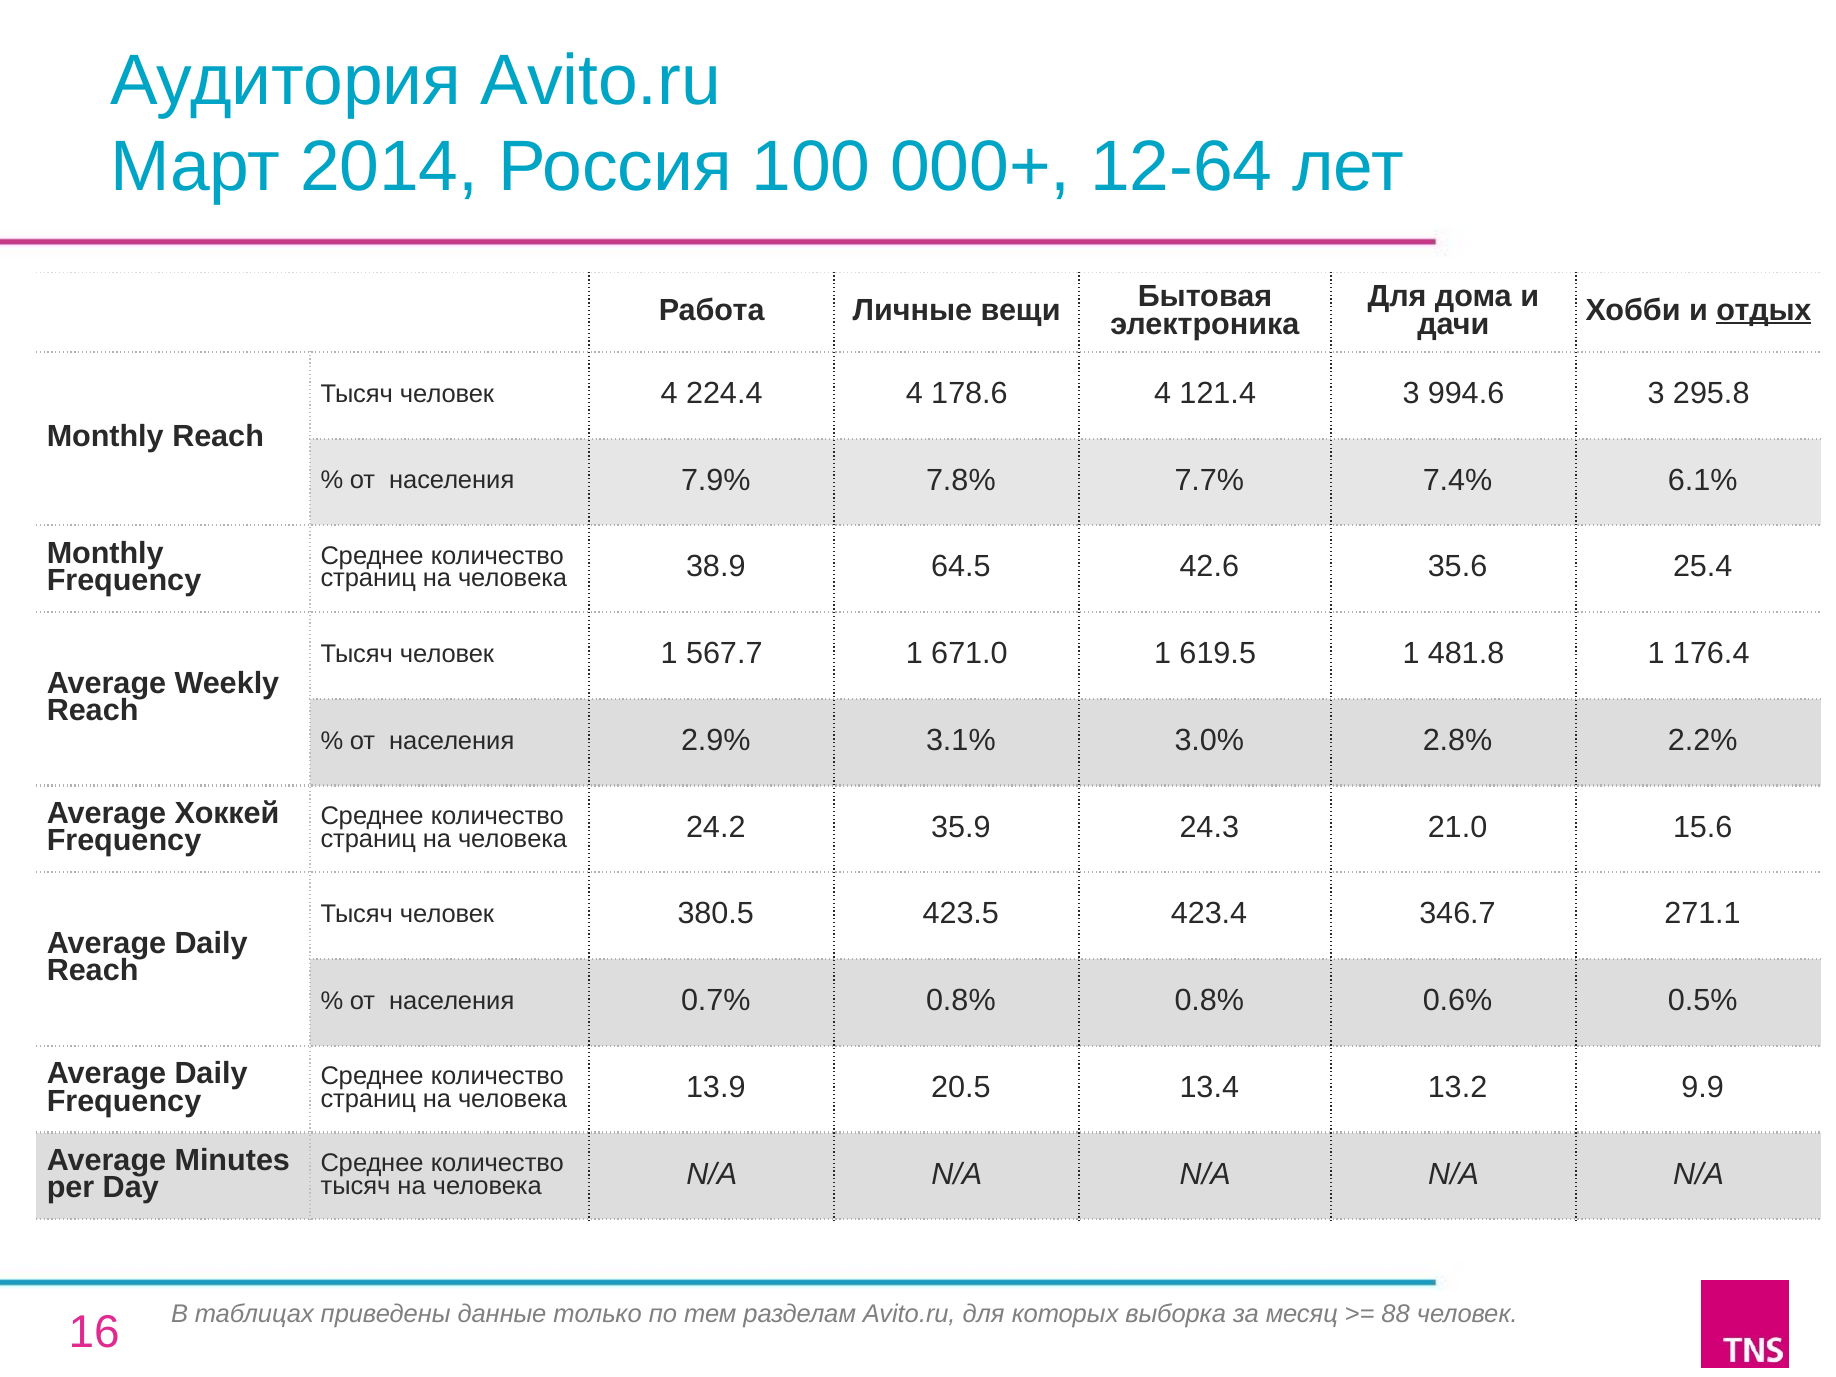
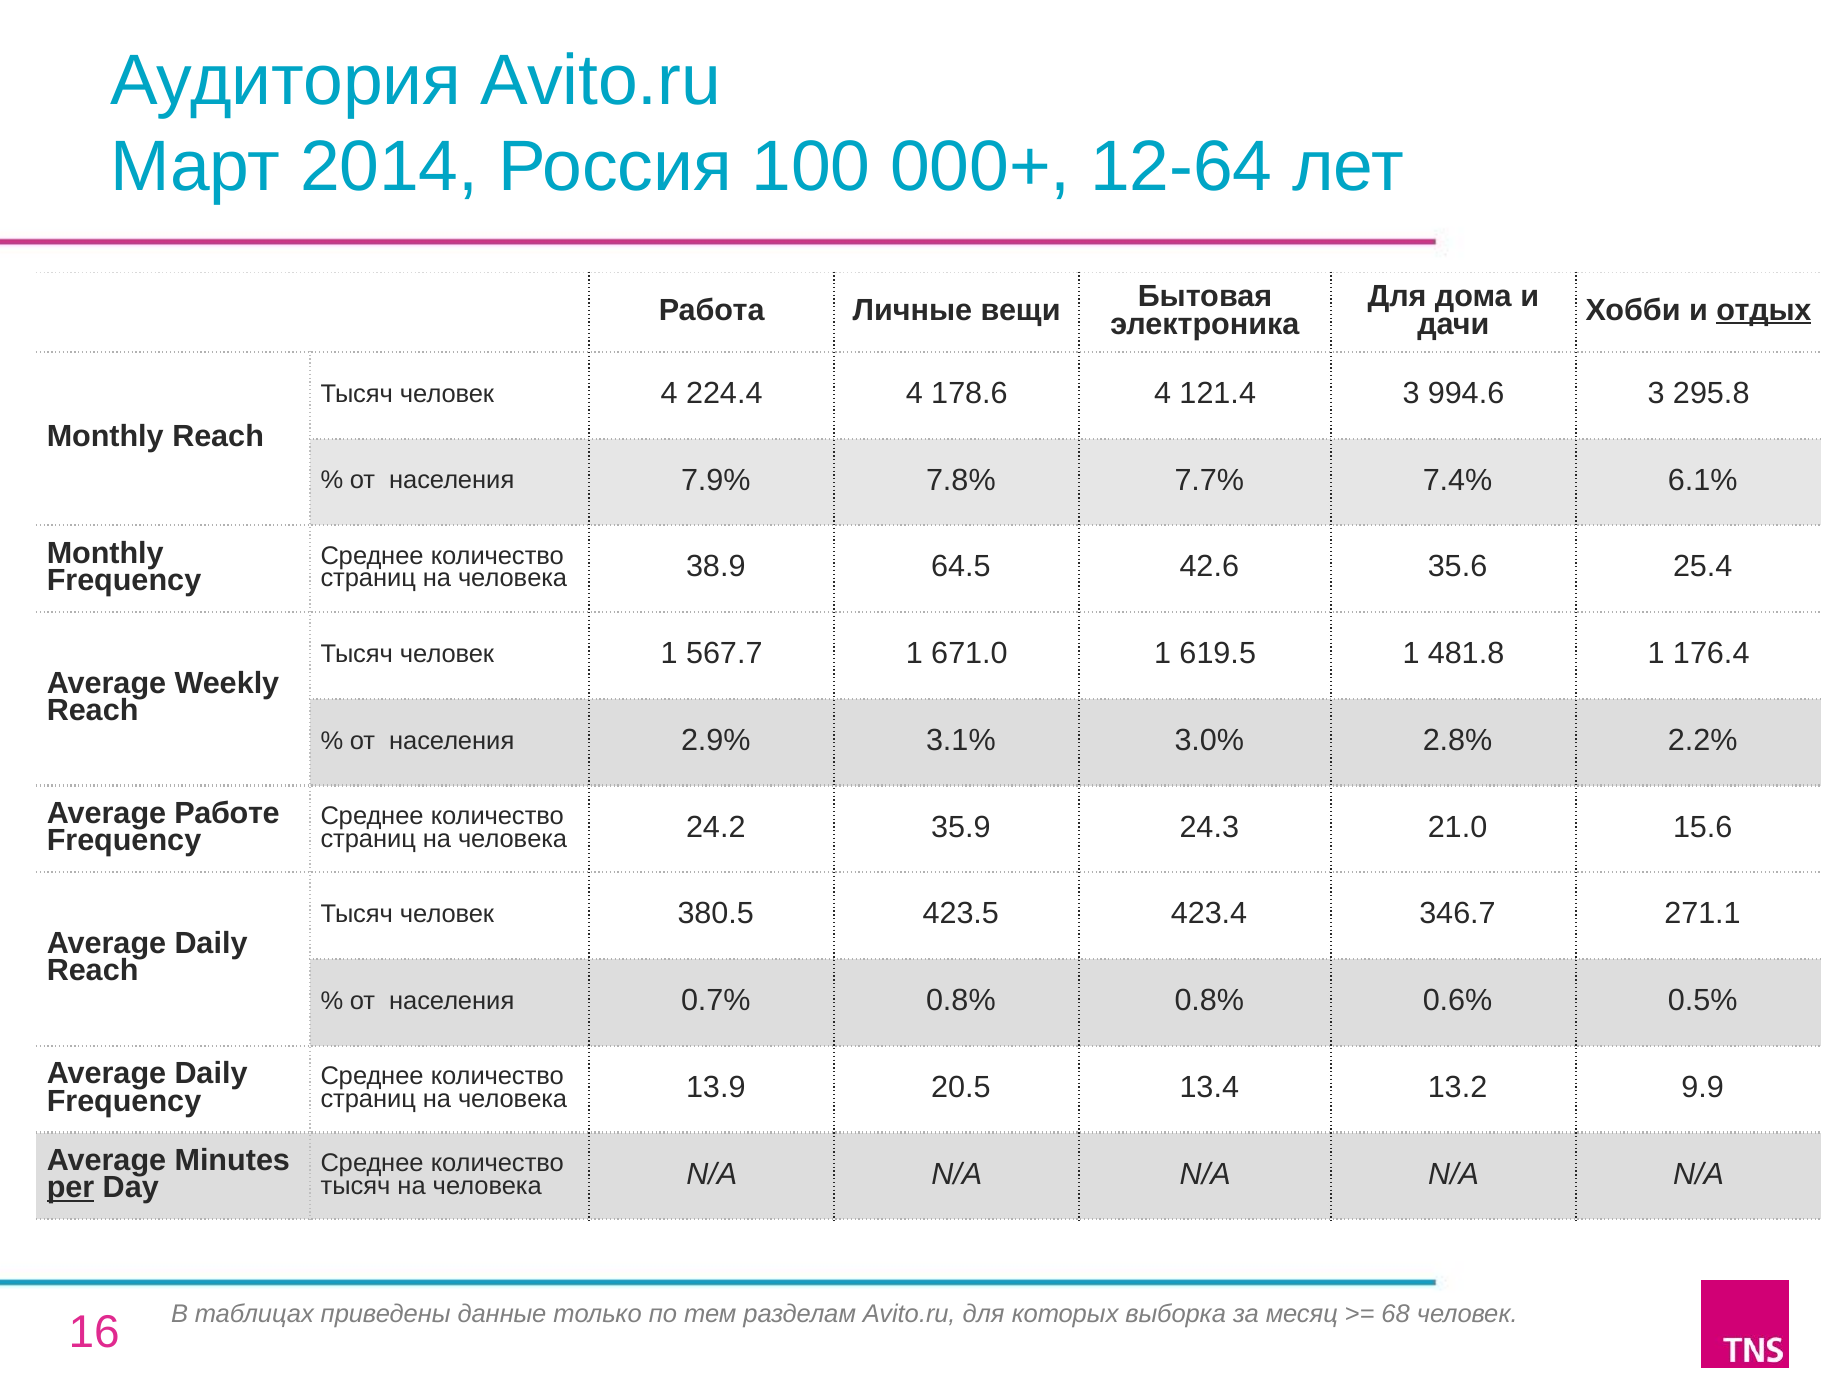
Хоккей: Хоккей -> Работе (227, 813)
per underline: none -> present (71, 1188)
88: 88 -> 68 (1396, 1314)
